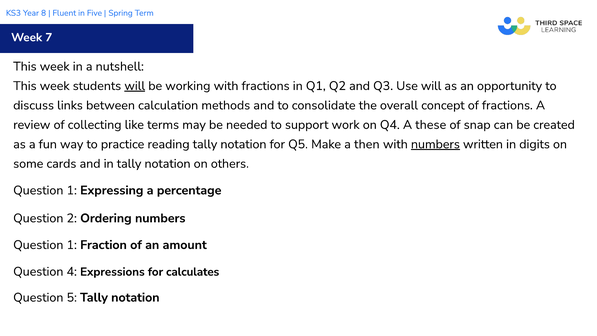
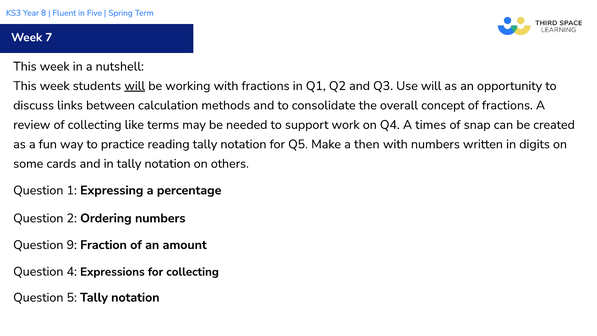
these: these -> times (431, 125)
numbers underline: present -> none (435, 144)
1: 1 -> 9 (72, 245)
for calculates: calculates -> collecting (193, 272)
